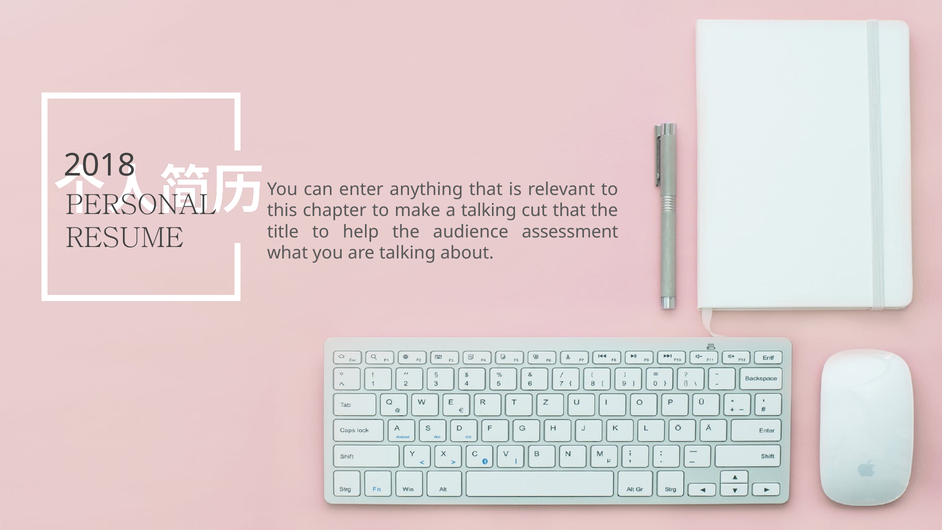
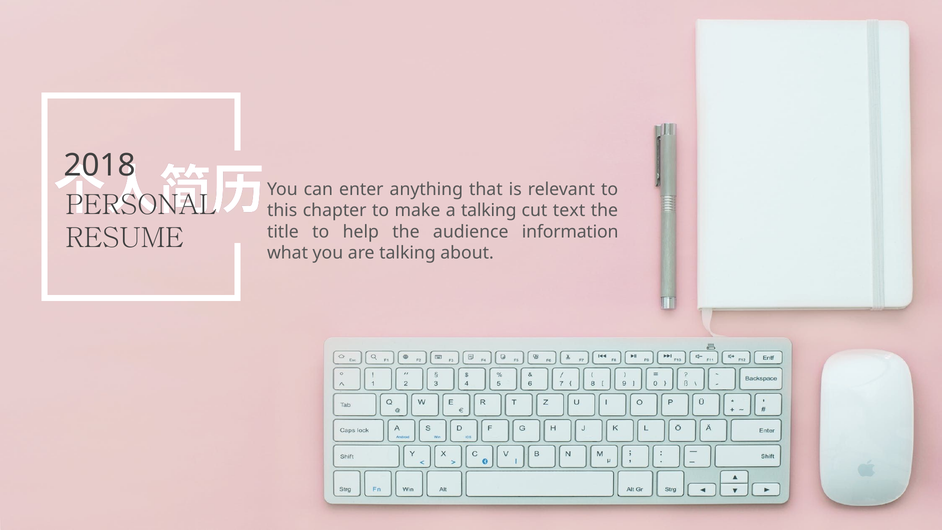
cut that: that -> text (569, 211)
assessment: assessment -> information (570, 232)
